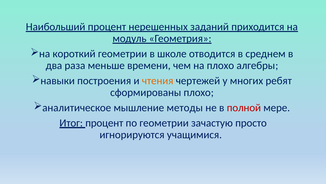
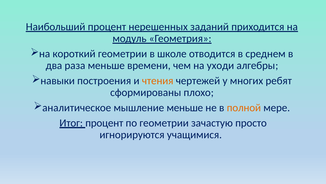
на плохо: плохо -> уходи (220, 65)
мышление методы: методы -> меньше (185, 107)
полной colour: red -> orange (244, 107)
